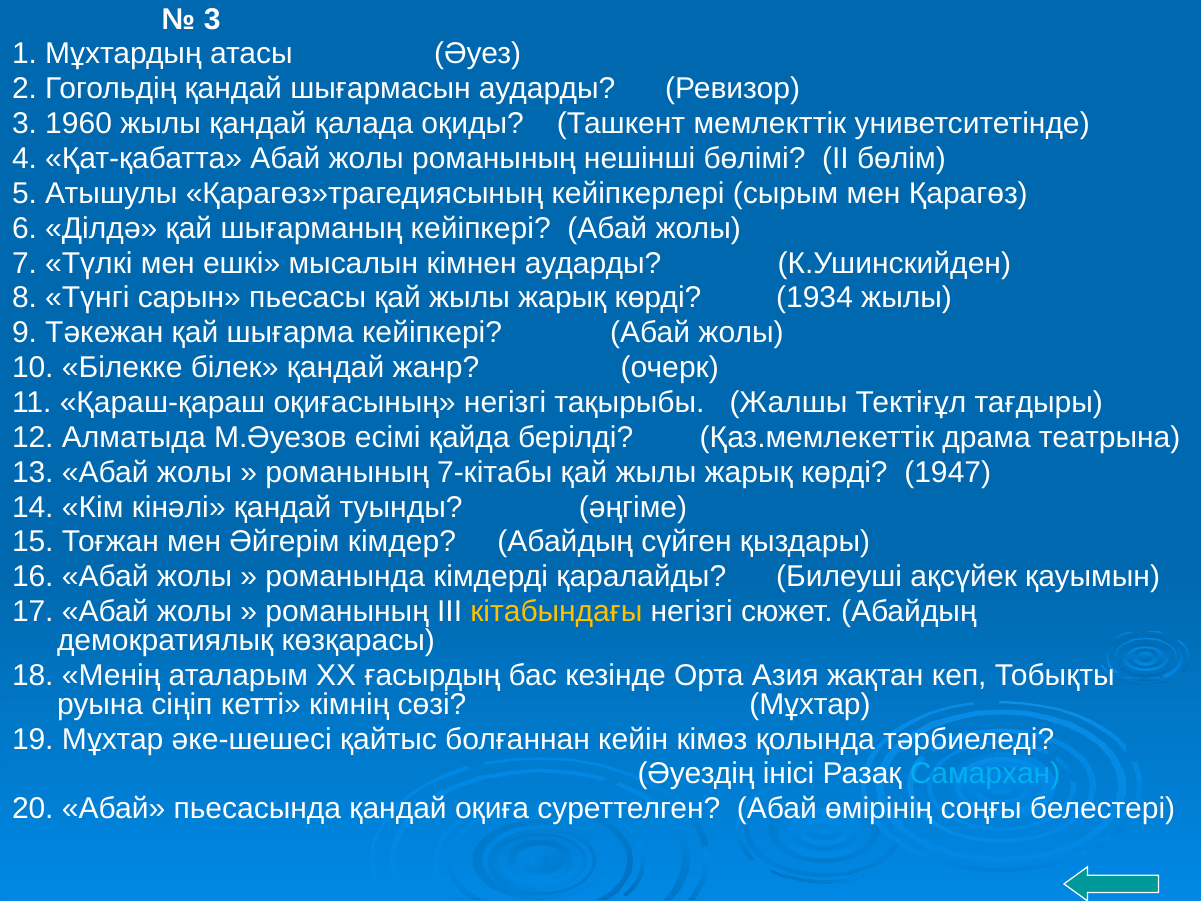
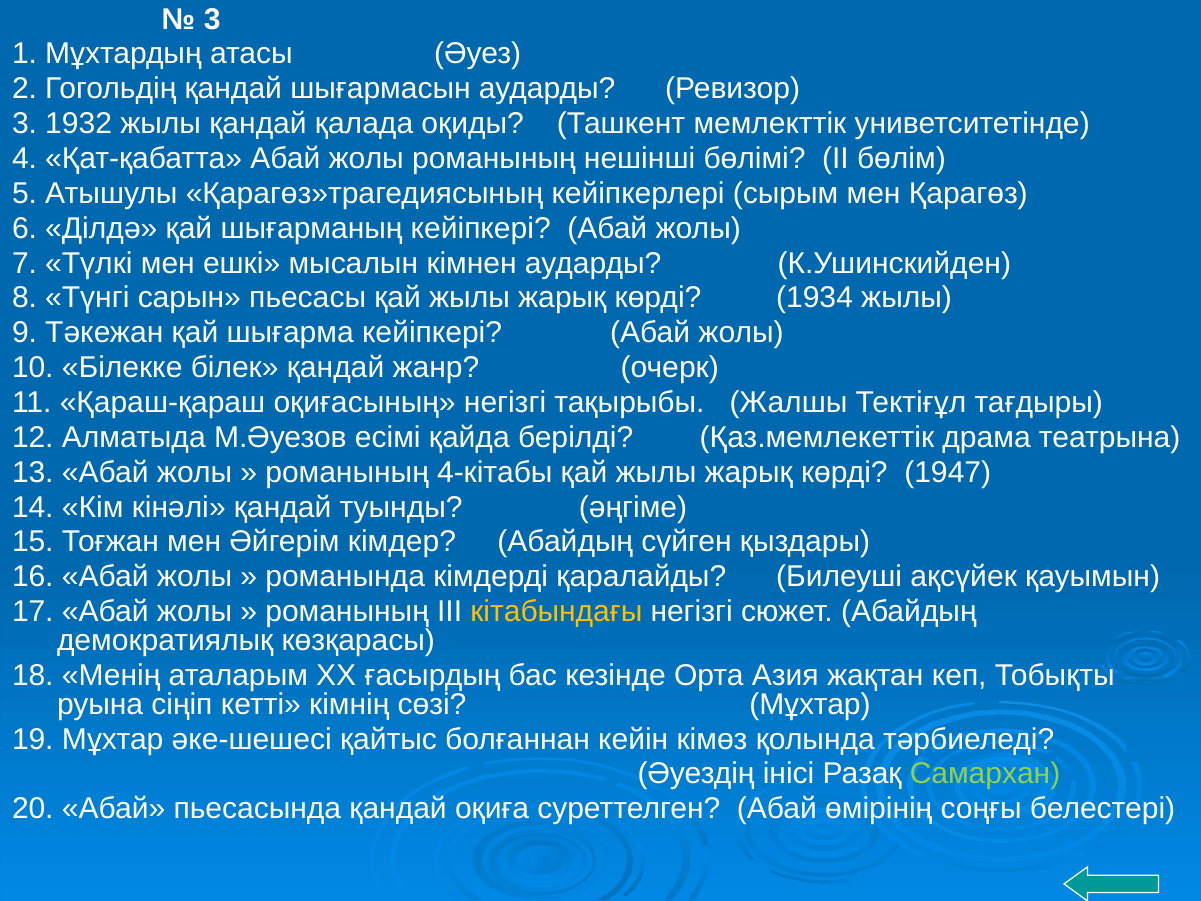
1960: 1960 -> 1932 (79, 124)
7-кітабы: 7-кітабы -> 4-кітабы (495, 472)
Самархан colour: light blue -> light green (985, 774)
